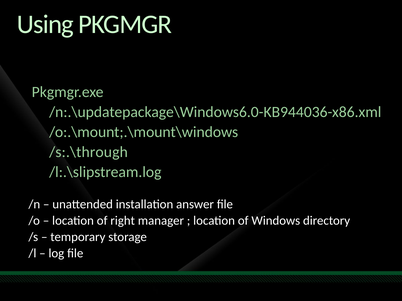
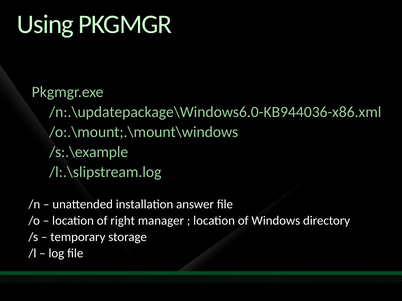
/s:.\through: /s:.\through -> /s:.\example (89, 152)
